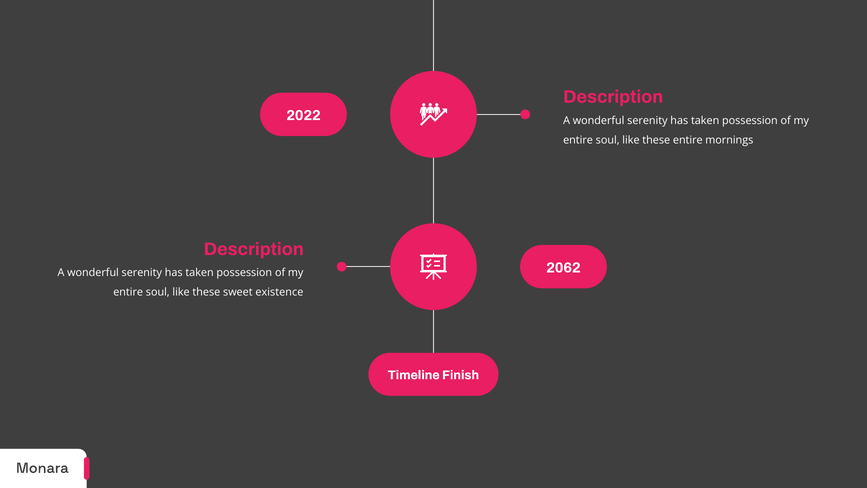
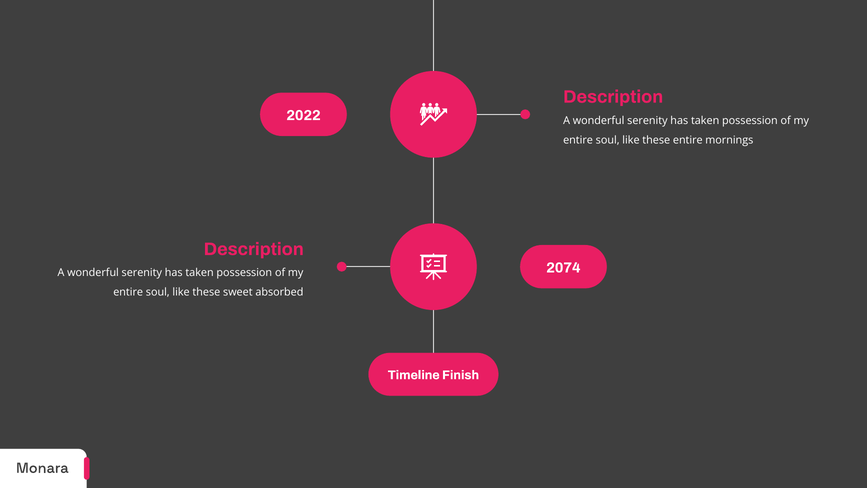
2062: 2062 -> 2074 (563, 267)
existence: existence -> absorbed (279, 292)
